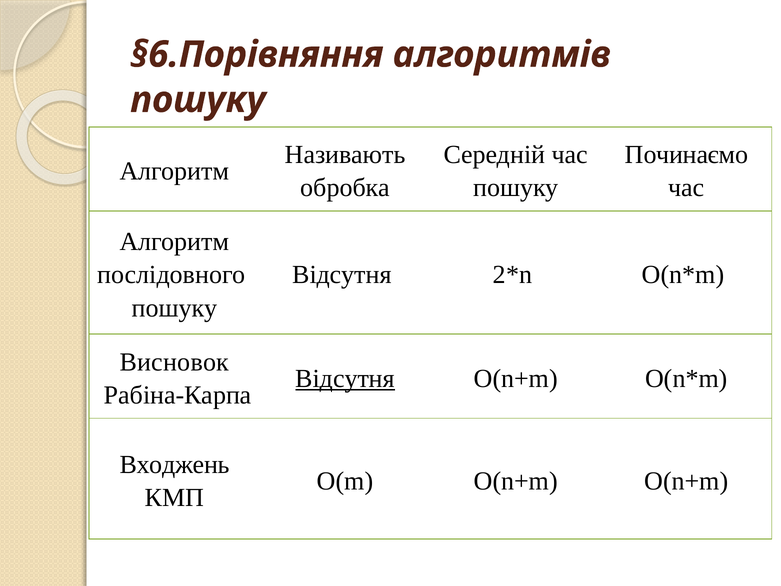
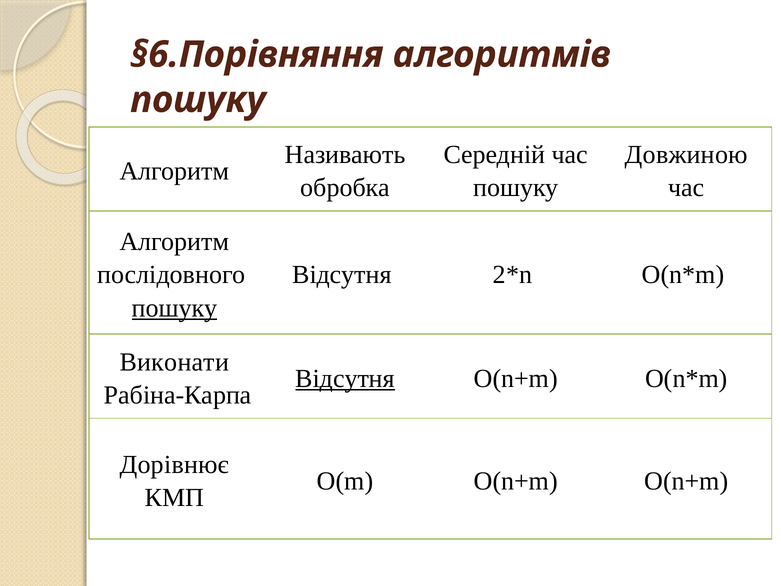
Починаємо: Починаємо -> Довжиною (686, 155)
пошуку underline: none -> present (175, 308)
Висновок: Висновок -> Виконати (174, 362)
Входжень: Входжень -> Дорівнює (174, 464)
